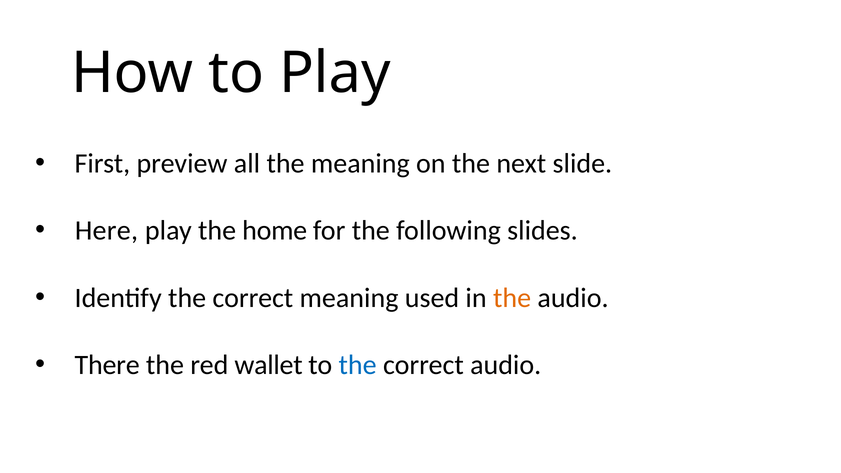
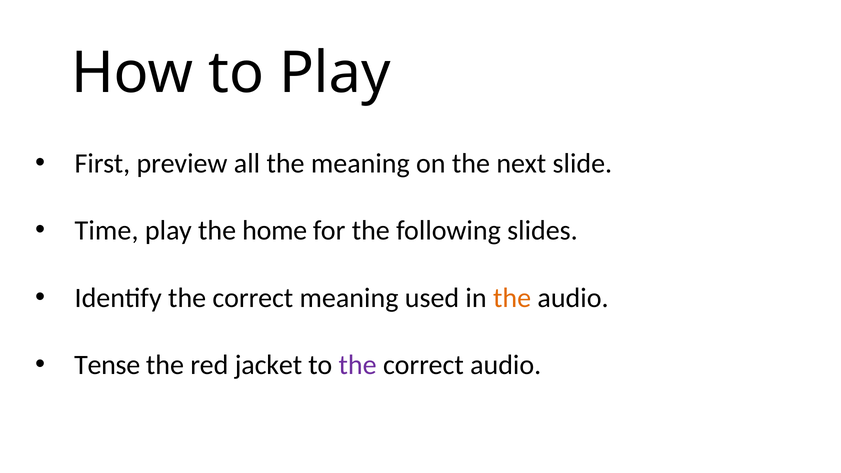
Here: Here -> Time (107, 231)
There: There -> Tense (107, 365)
wallet: wallet -> jacket (268, 365)
the colour: blue -> purple (358, 365)
